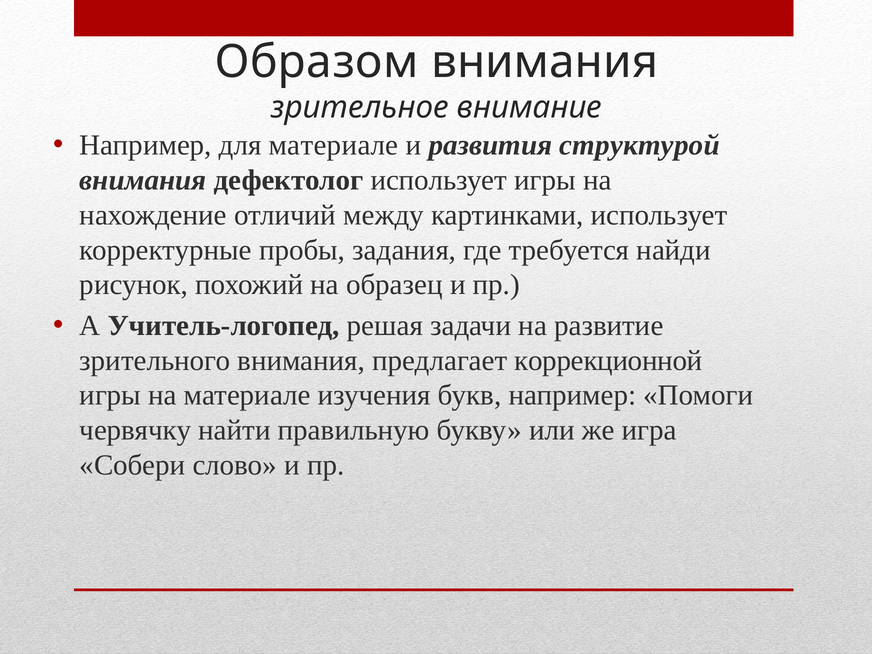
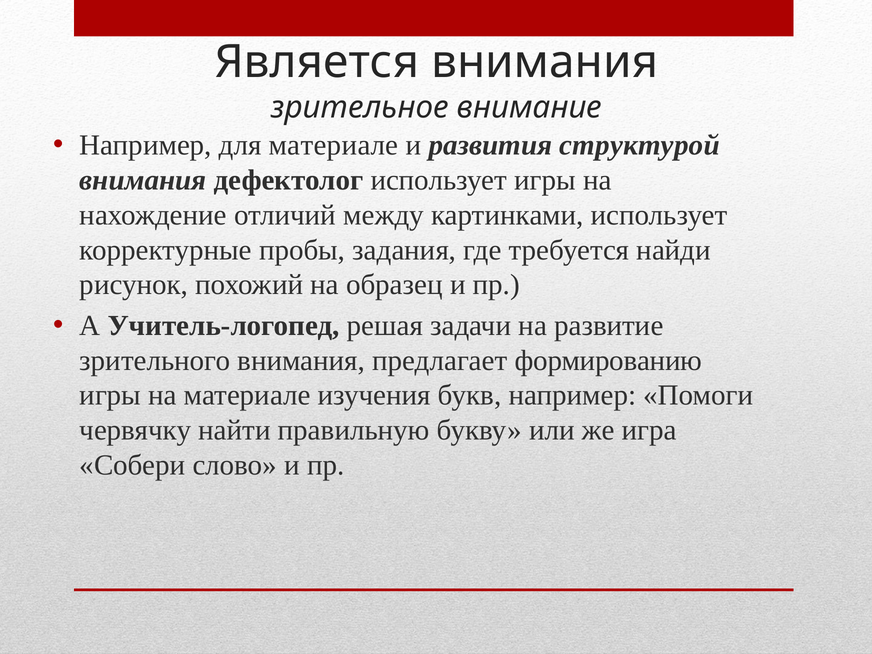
Образом: Образом -> Является (317, 62)
коррекционной: коррекционной -> формированию (608, 360)
